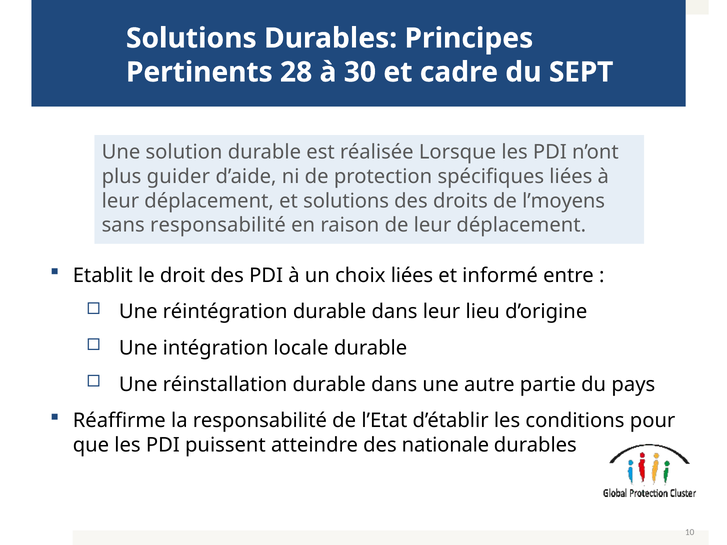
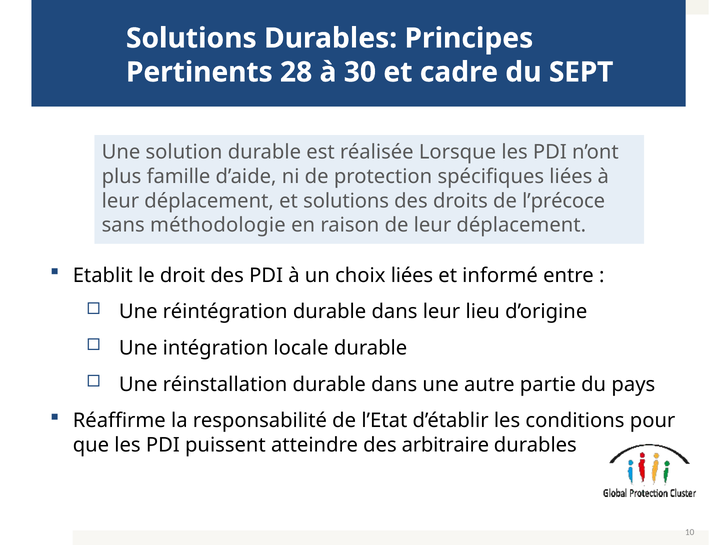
guider: guider -> famille (179, 177)
l’moyens: l’moyens -> l’précoce (564, 201)
sans responsabilité: responsabilité -> méthodologie (218, 225)
nationale: nationale -> arbitraire (445, 445)
